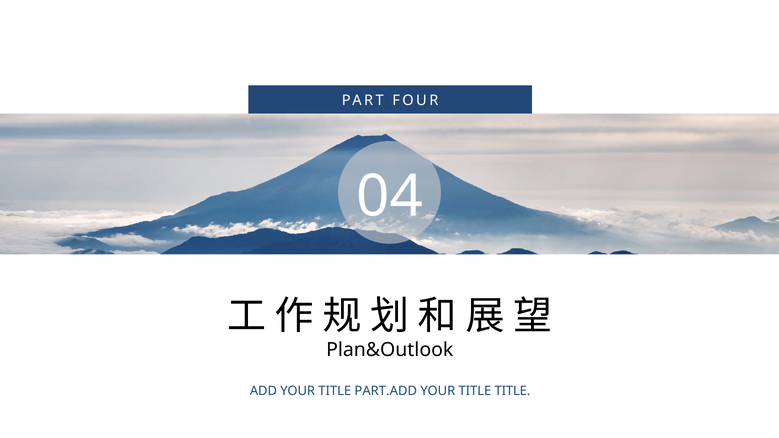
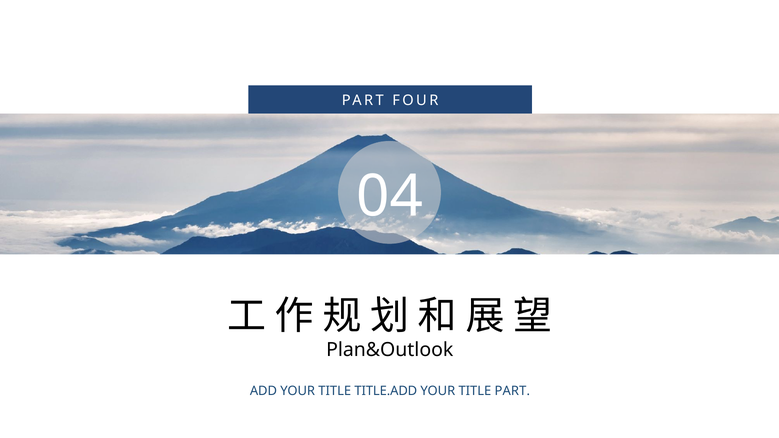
PART.ADD: PART.ADD -> TITLE.ADD (386, 391)
TITLE TITLE: TITLE -> PART (512, 391)
